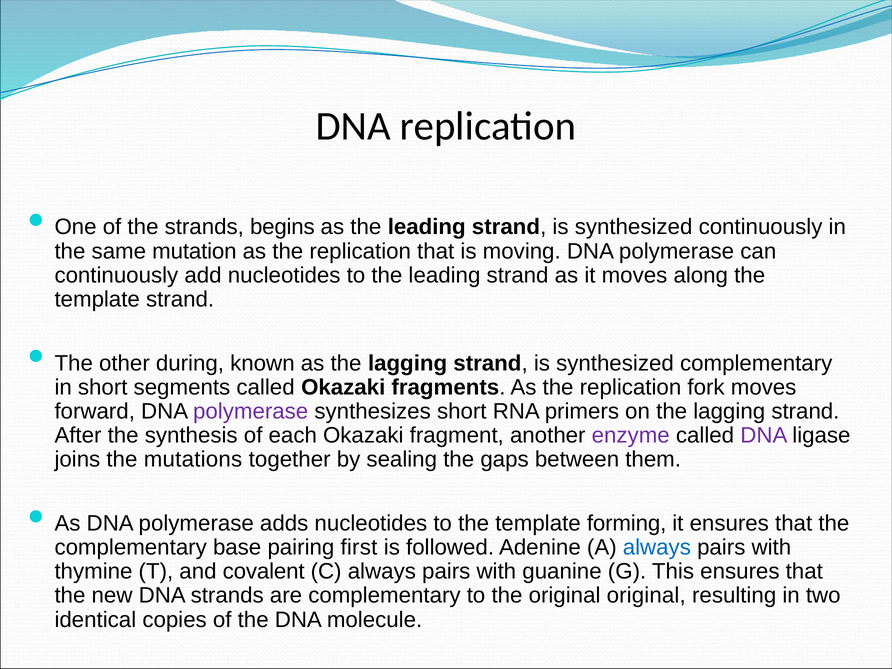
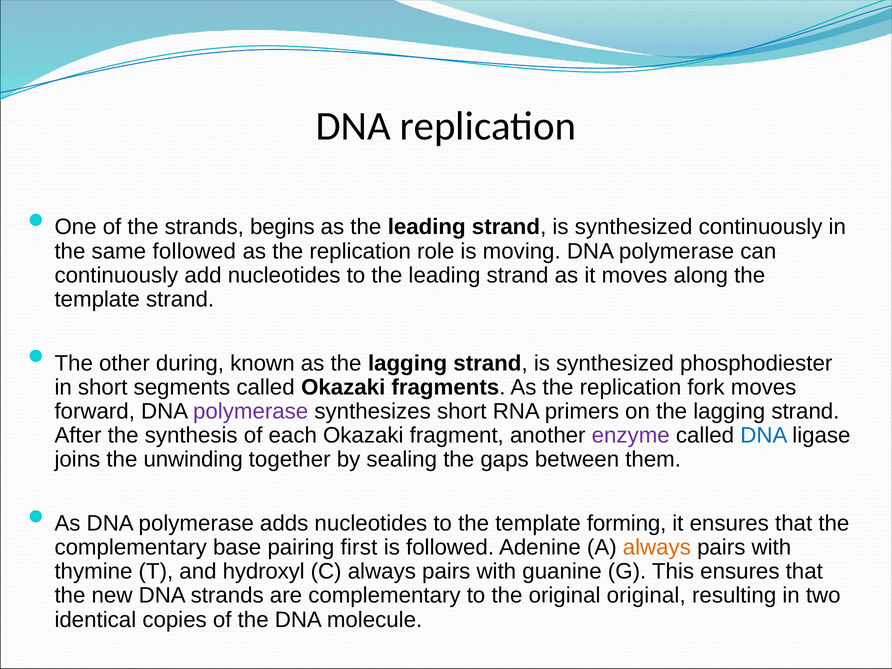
same mutation: mutation -> followed (194, 251)
replication that: that -> role (436, 251)
synthesized complementary: complementary -> phosphodiester (756, 363)
DNA colour: purple -> blue (764, 435)
mutations: mutations -> unwinding (193, 460)
always colour: blue -> orange (657, 547)
covalent: covalent -> hydroxyl (264, 571)
